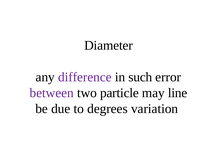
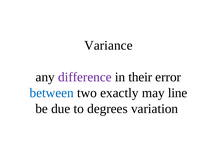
Diameter: Diameter -> Variance (108, 46)
such: such -> their (140, 77)
between colour: purple -> blue (52, 93)
particle: particle -> exactly (119, 93)
